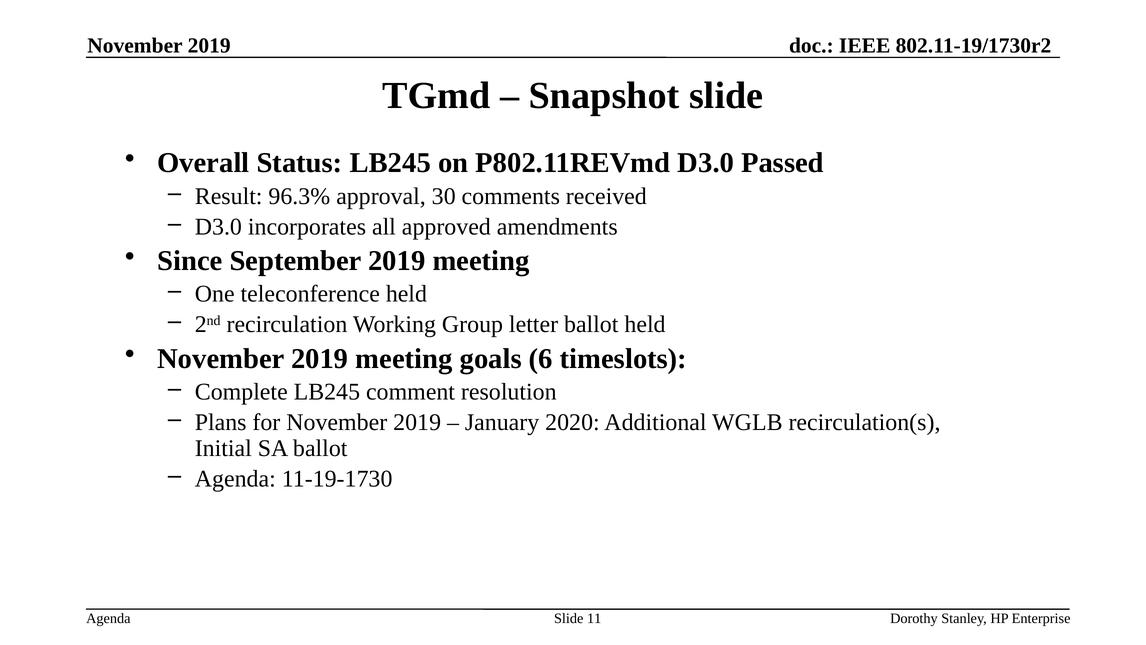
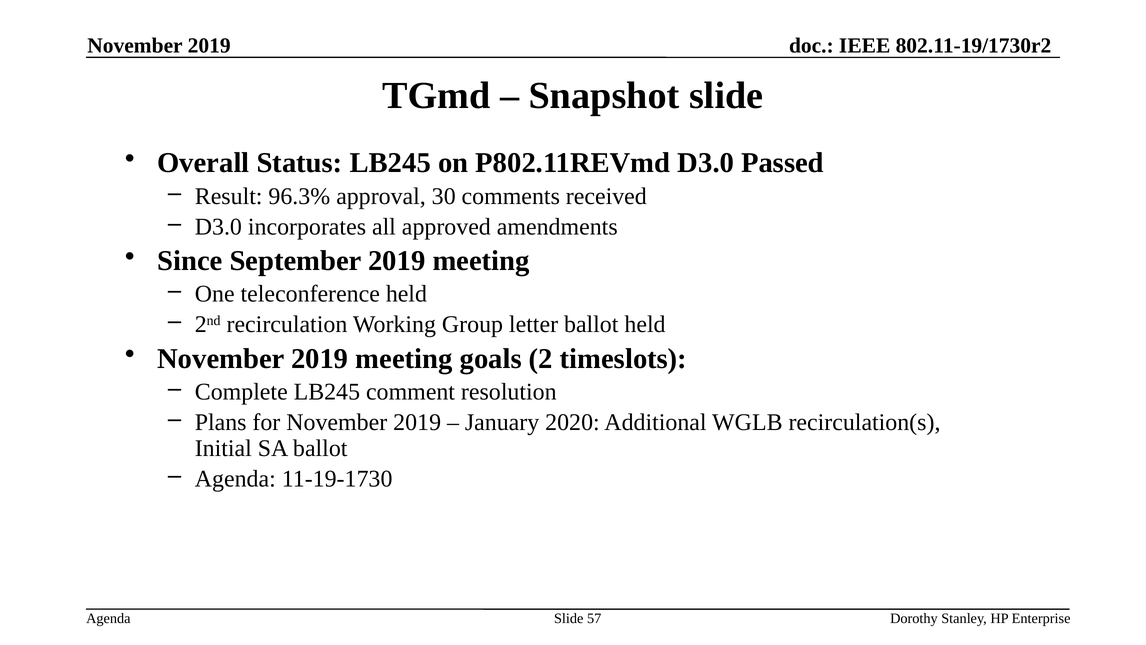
6: 6 -> 2 (541, 358)
11: 11 -> 57 (594, 618)
